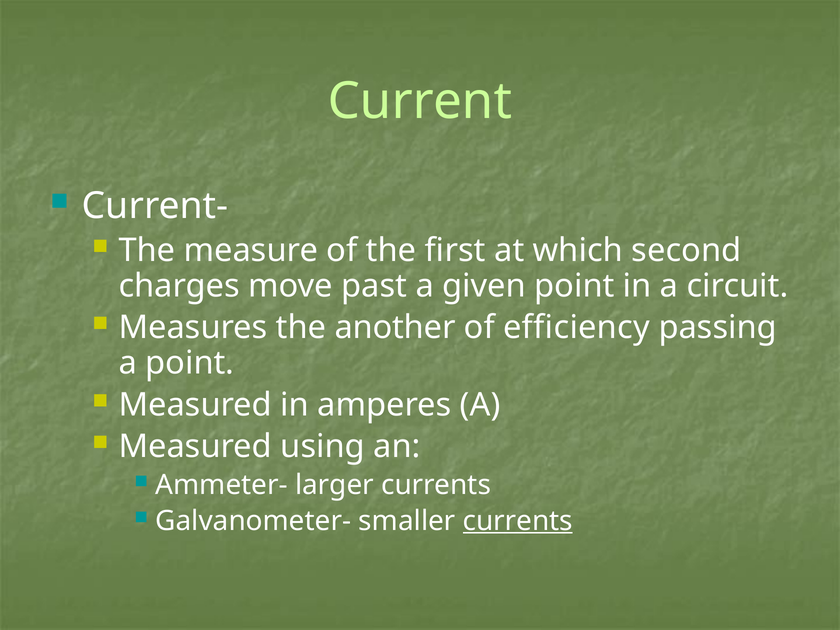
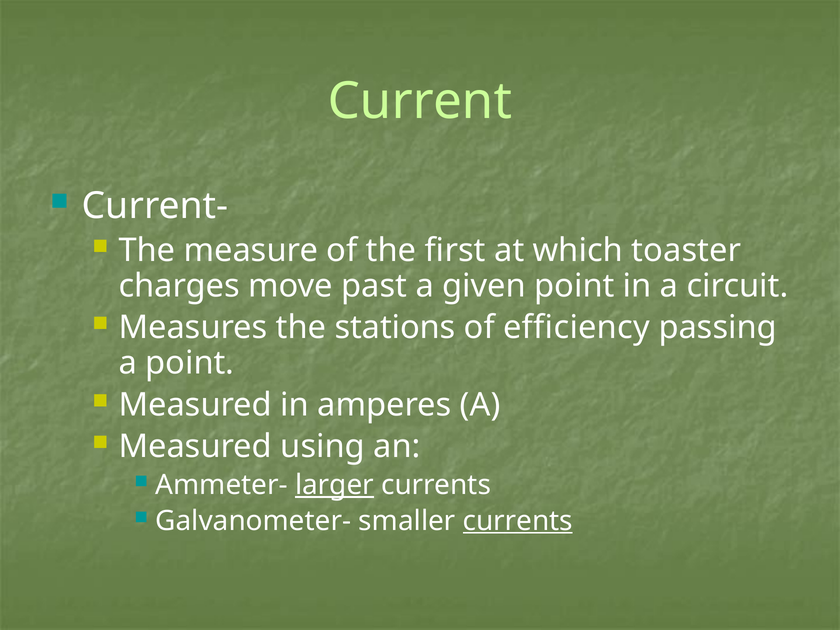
second: second -> toaster (686, 251)
another: another -> stations (395, 328)
larger underline: none -> present (334, 485)
